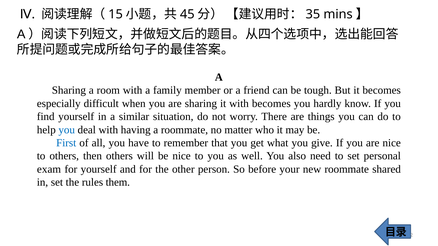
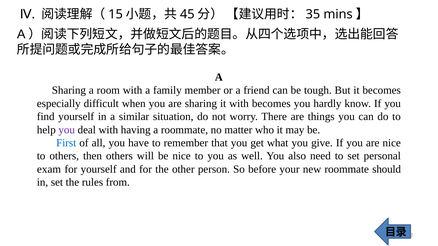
you colour: blue -> purple (67, 130)
shared: shared -> should (387, 169)
them: them -> from (118, 183)
